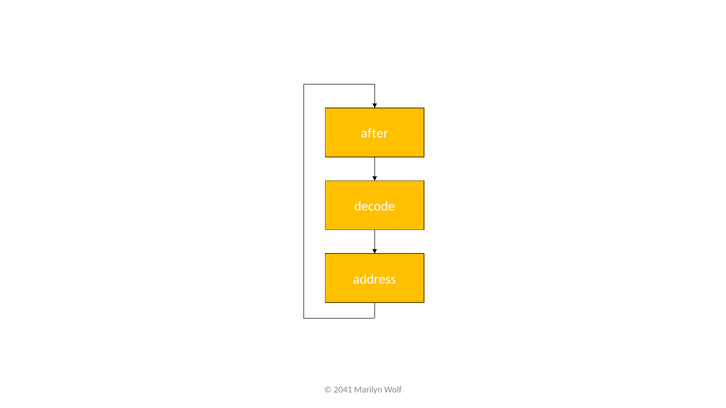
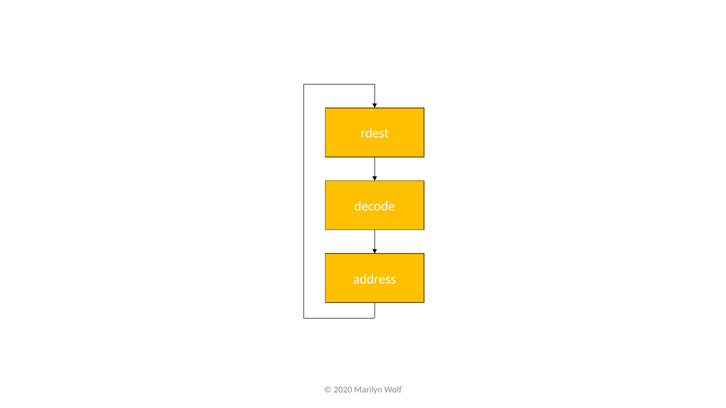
after: after -> rdest (375, 134)
2041: 2041 -> 2020 (343, 390)
